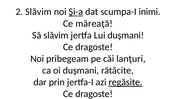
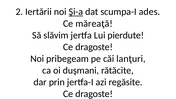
2 Slăvim: Slăvim -> Iertării (38, 12)
inimi: inimi -> ades (149, 12)
Lui duşmani: duşmani -> pierdute (126, 35)
regăsite underline: present -> none (126, 82)
